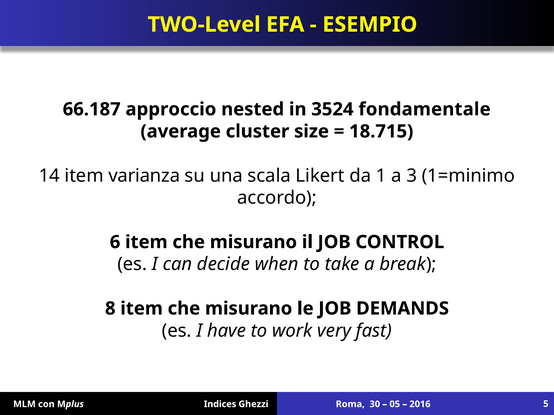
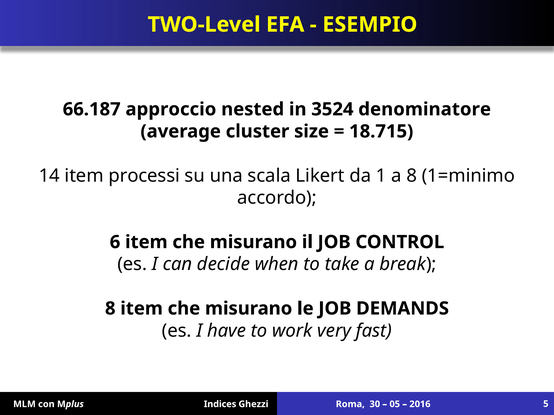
fondamentale: fondamentale -> denominatore (425, 109)
varianza: varianza -> processi (144, 176)
a 3: 3 -> 8 (412, 176)
